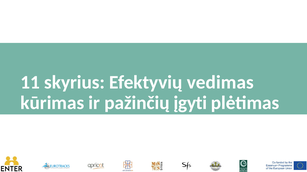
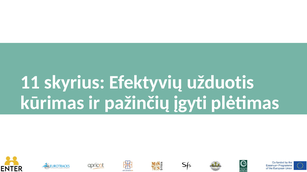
vedimas: vedimas -> užduotis (220, 83)
